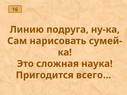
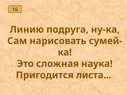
всего: всего -> листа (94, 75)
